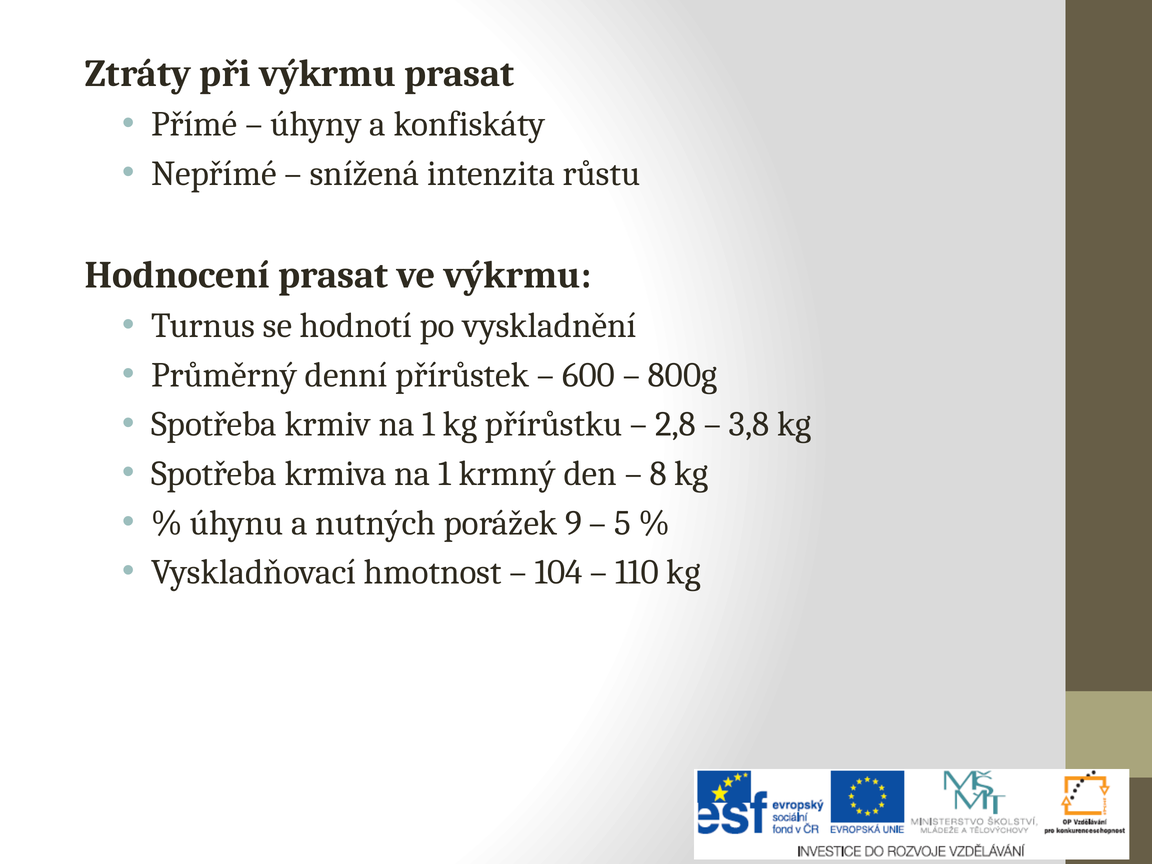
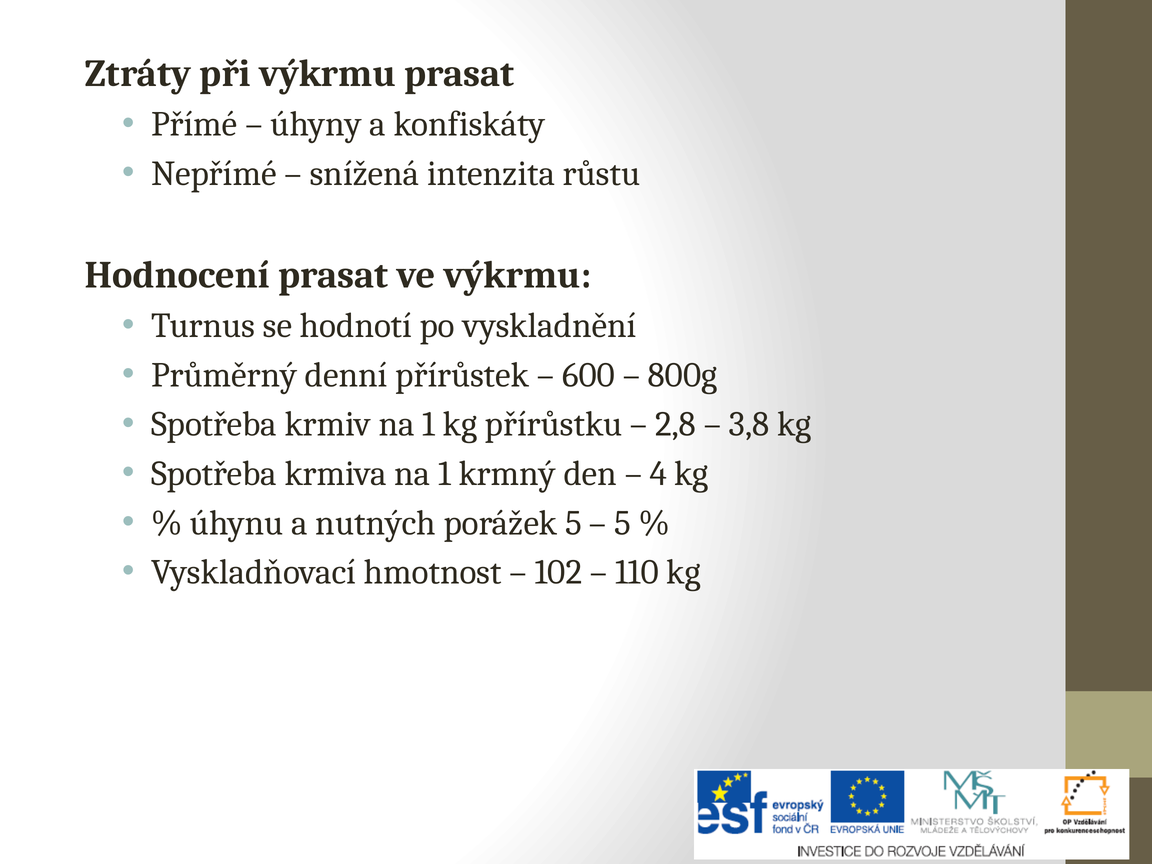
8: 8 -> 4 (658, 474)
porážek 9: 9 -> 5 (573, 523)
104: 104 -> 102 (559, 572)
